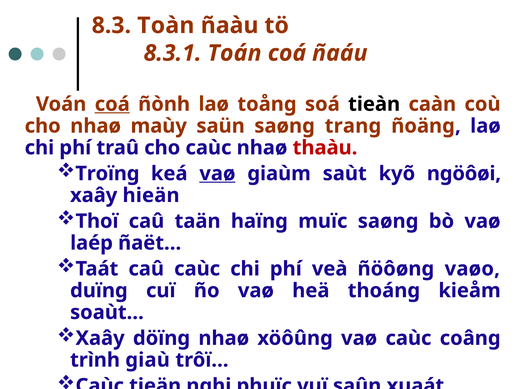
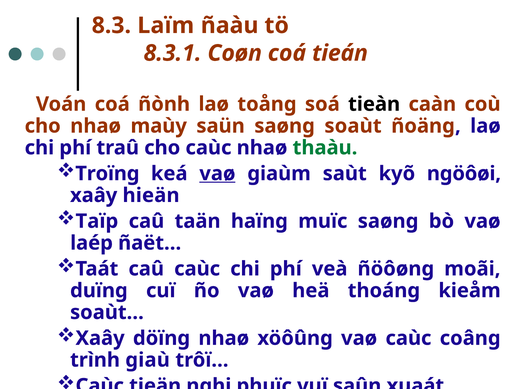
Toàn: Toàn -> Laïm (166, 25)
8.3.1 Toán: Toán -> Coøn (235, 53)
ñaáu: ñaáu -> tieán (340, 53)
coá underline: present -> none (112, 104)
trang: trang -> soaùt (353, 126)
thaàu colour: red -> green (325, 148)
Thoï: Thoï -> Taïp (97, 221)
vaøo: vaøo -> moãi (472, 269)
